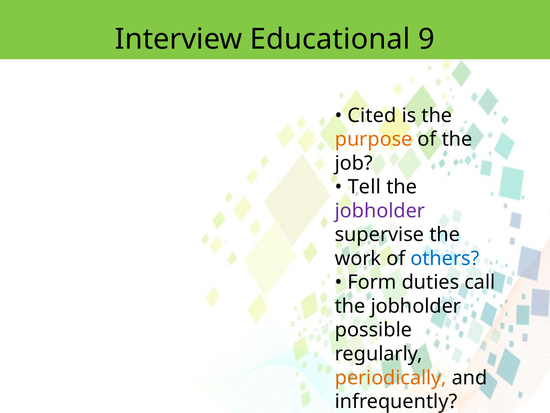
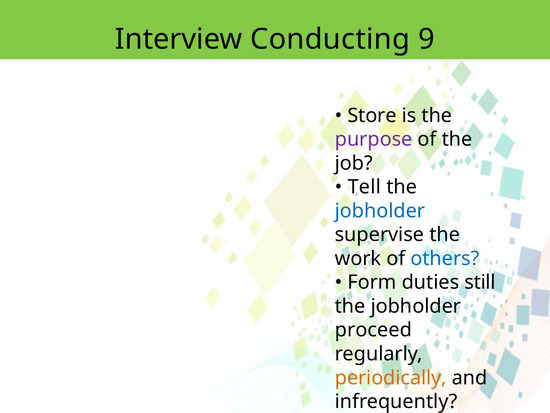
Educational: Educational -> Conducting (330, 39)
Cited: Cited -> Store (372, 115)
purpose colour: orange -> purple (374, 139)
jobholder colour: purple -> blue (380, 211)
call: call -> still (480, 282)
possible: possible -> proceed (373, 330)
